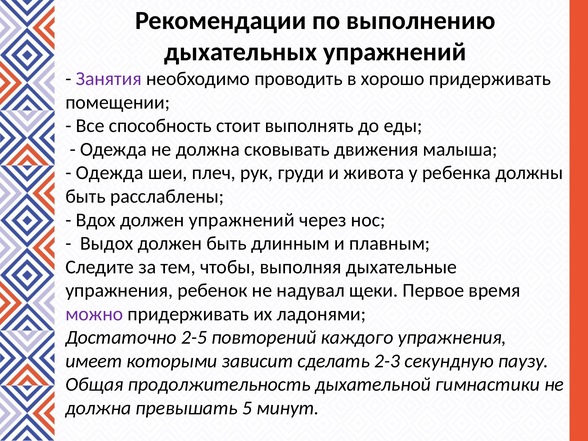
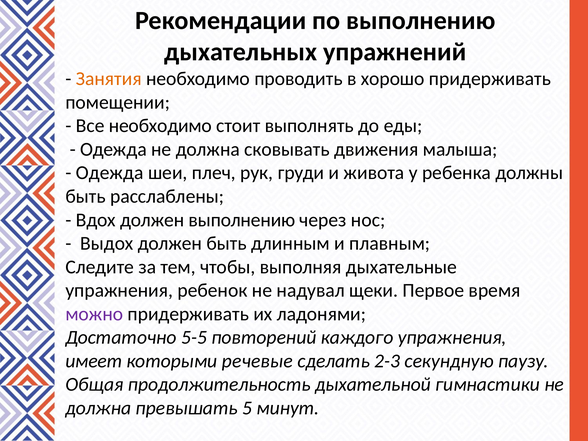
Занятия colour: purple -> orange (109, 79)
Все способность: способность -> необходимо (160, 126)
должен упражнений: упражнений -> выполнению (242, 220)
2-5: 2-5 -> 5-5 (194, 337)
зависит: зависит -> речевые (257, 361)
